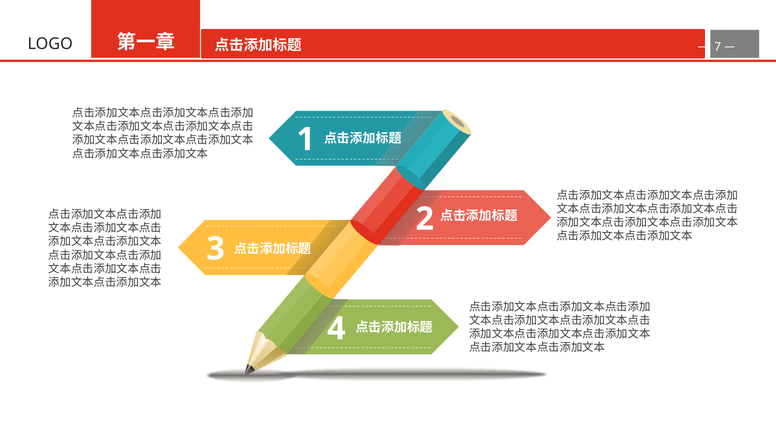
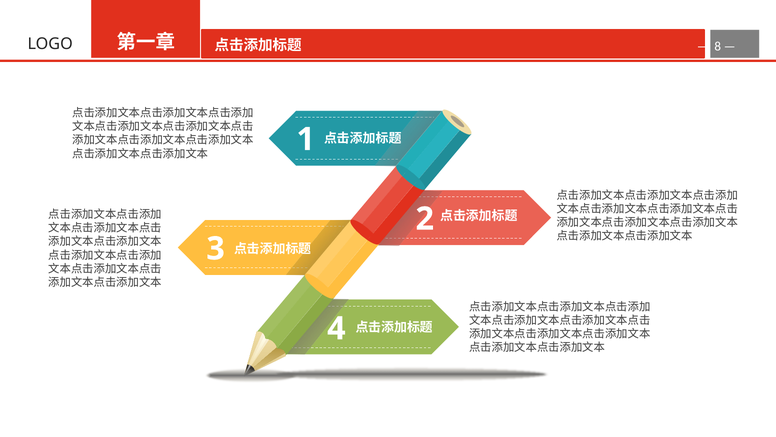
7: 7 -> 8 (718, 46)
